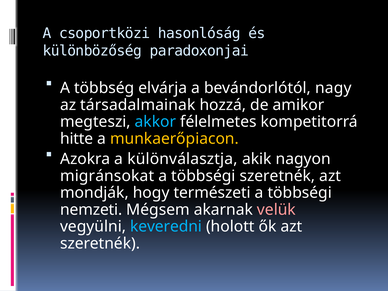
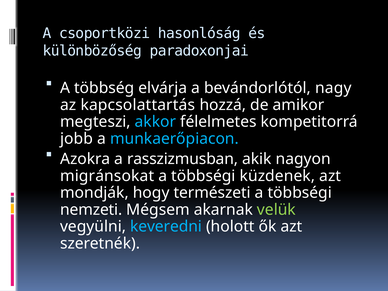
társadalmainak: társadalmainak -> kapcsolattartás (138, 105)
hitte: hitte -> jobb (77, 139)
munkaerőpiacon colour: yellow -> light blue (174, 139)
különválasztja: különválasztja -> rasszizmusban (183, 159)
többségi szeretnék: szeretnék -> küzdenek (277, 176)
velük colour: pink -> light green (276, 210)
